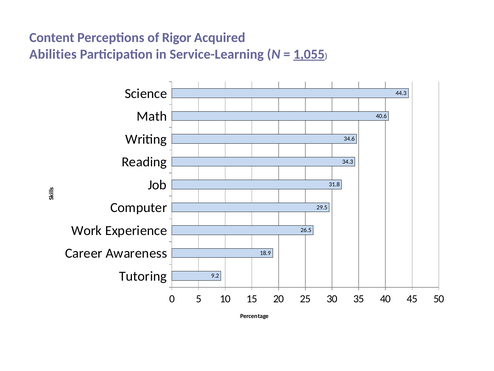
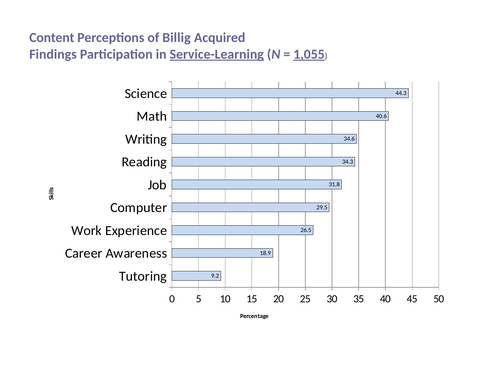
Rigor: Rigor -> Billig (177, 38)
Abilities: Abilities -> Findings (53, 54)
Service-Learning underline: none -> present (217, 54)
